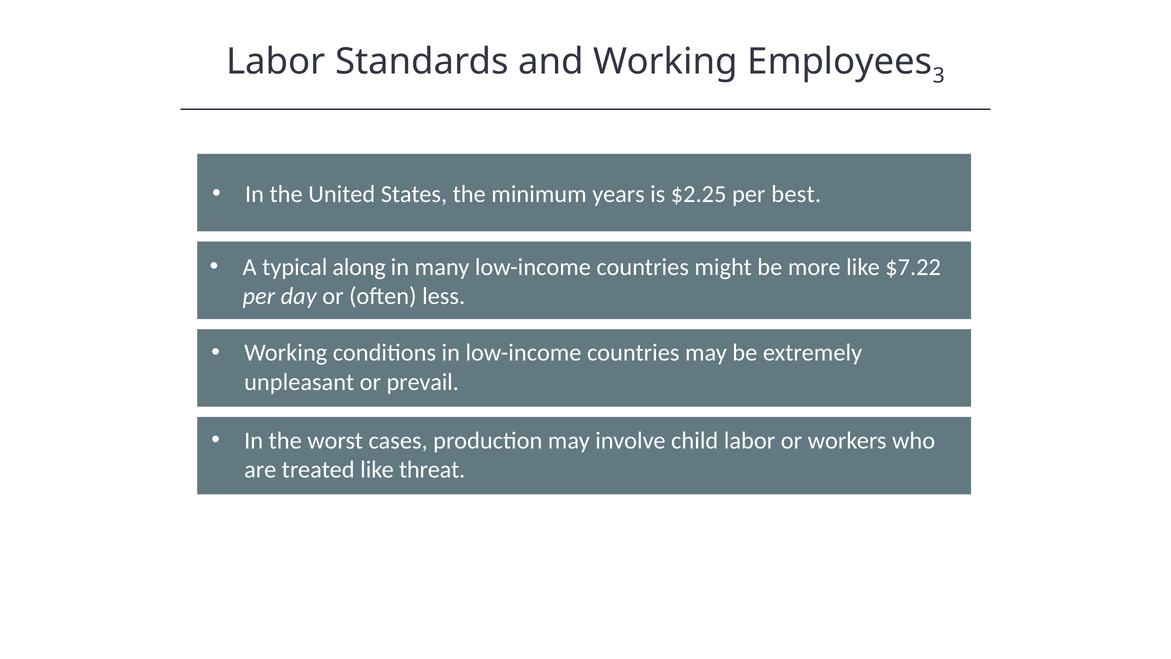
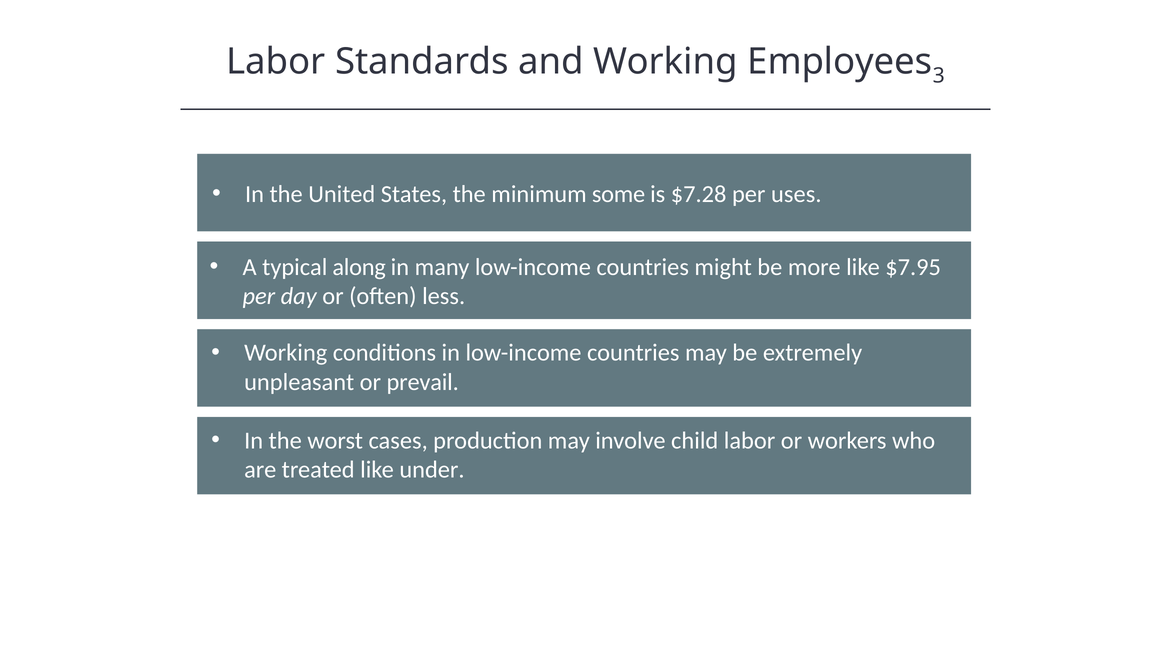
years: years -> some (619, 194)
$2.25: $2.25 -> $7.28 (699, 194)
best: best -> uses (796, 194)
$7.22: $7.22 -> $7.95 (913, 267)
threat: threat -> under (432, 470)
